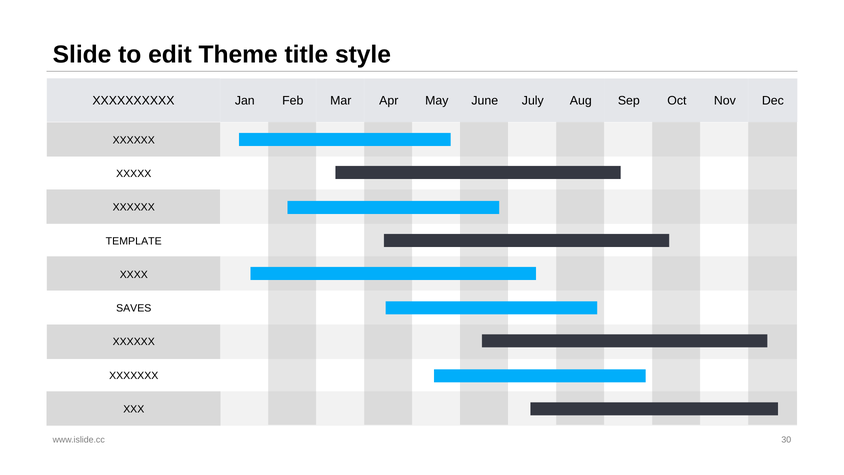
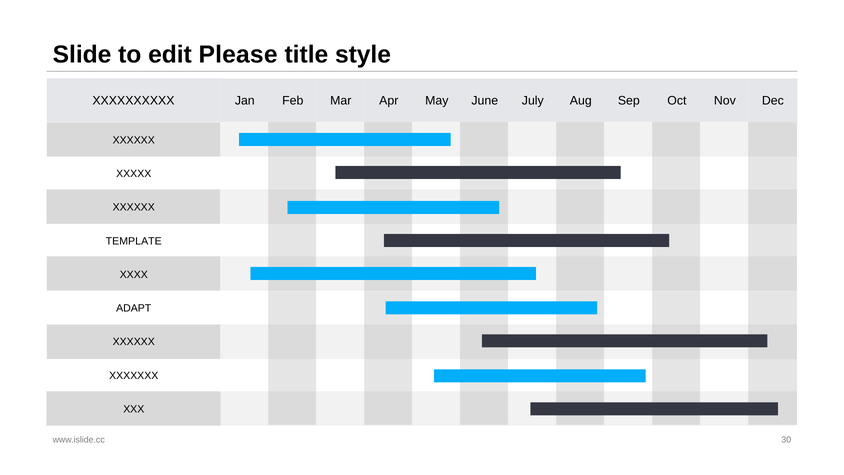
Theme: Theme -> Please (238, 55)
SAVES: SAVES -> ADAPT (134, 308)
